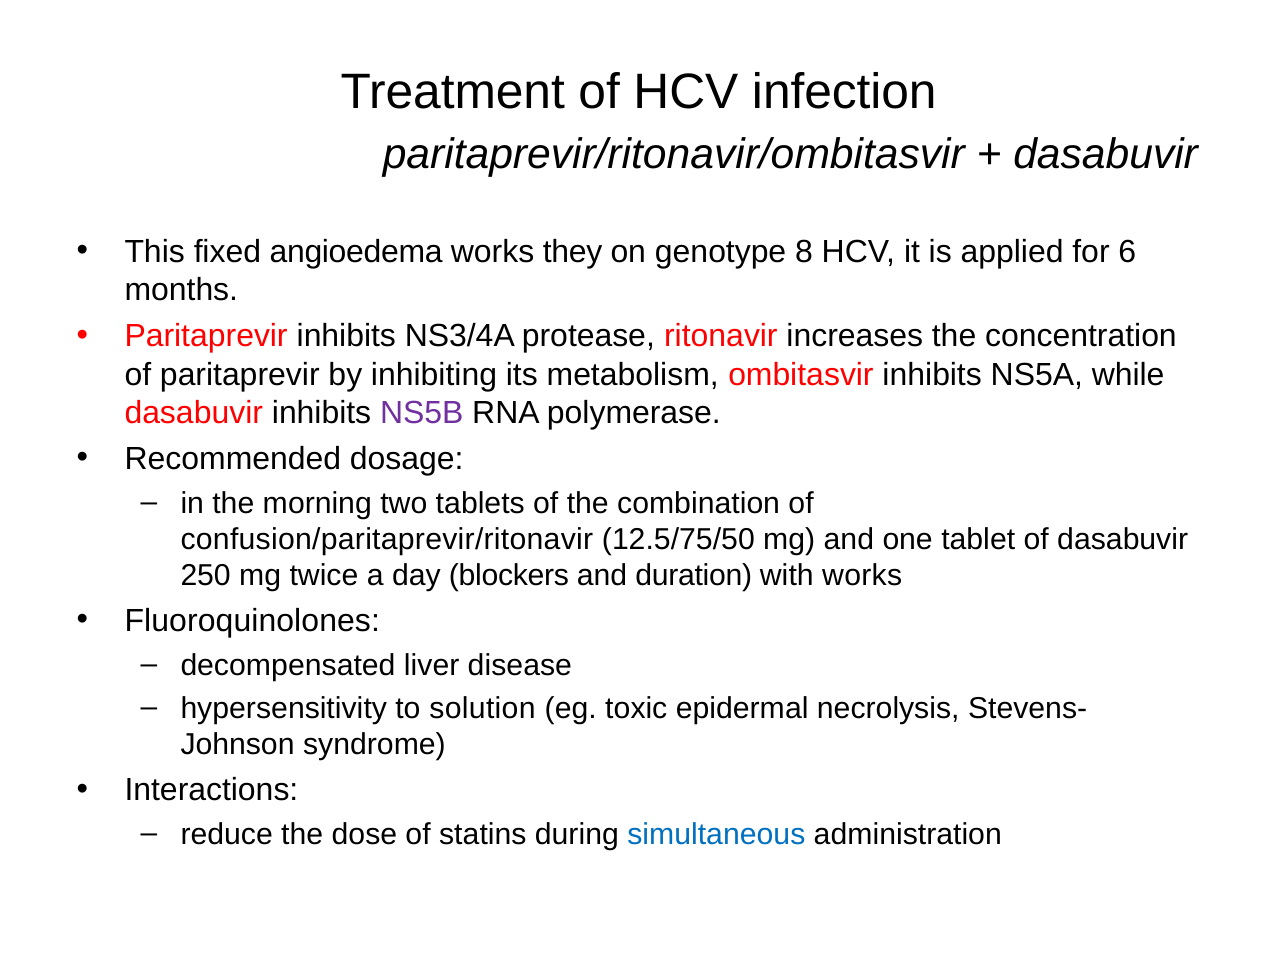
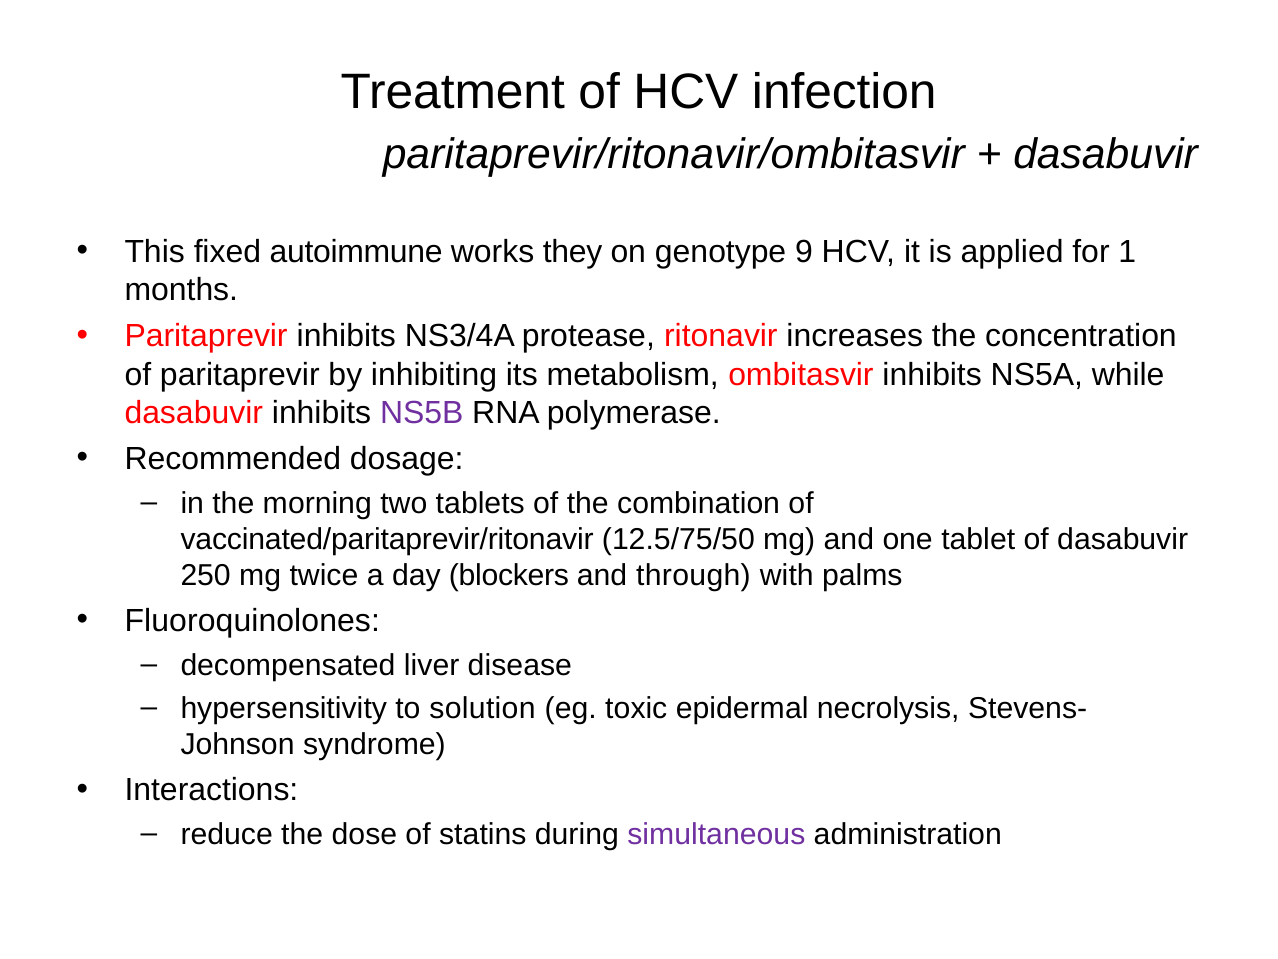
angioedema: angioedema -> autoimmune (356, 251)
8: 8 -> 9 (804, 251)
6: 6 -> 1 (1127, 251)
confusion/paritaprevir/ritonavir: confusion/paritaprevir/ritonavir -> vaccinated/paritaprevir/ritonavir (387, 539)
duration: duration -> through (693, 575)
with works: works -> palms (862, 575)
simultaneous colour: blue -> purple (716, 834)
